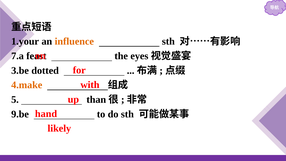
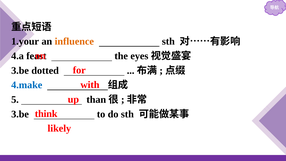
7.a: 7.a -> 4.a (18, 56)
4.make colour: orange -> blue (27, 85)
hand: hand -> think (46, 114)
9.be: 9.be -> 3.be (20, 114)
